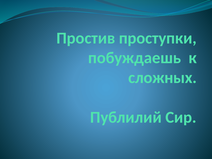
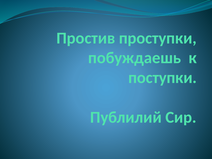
сложных: сложных -> поступки (163, 78)
